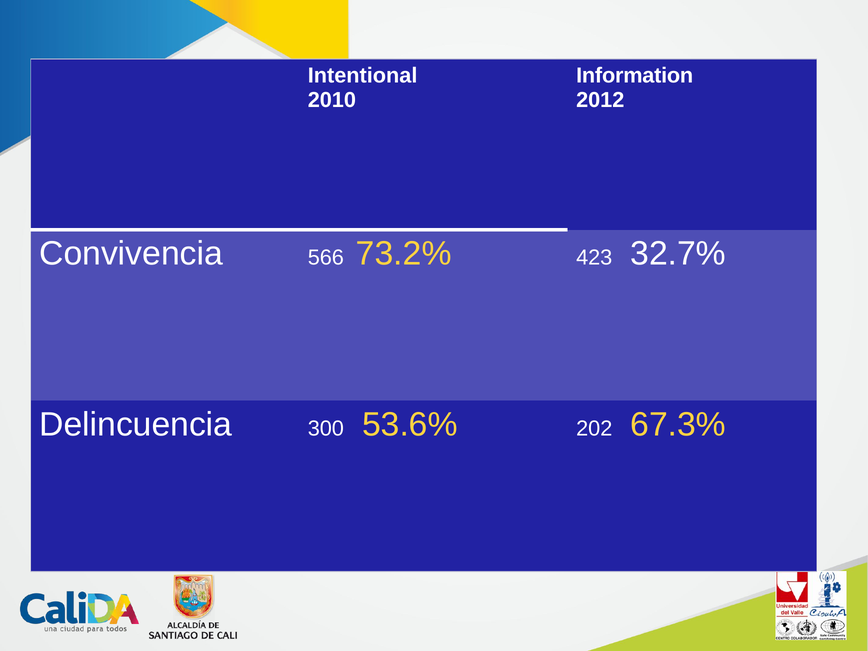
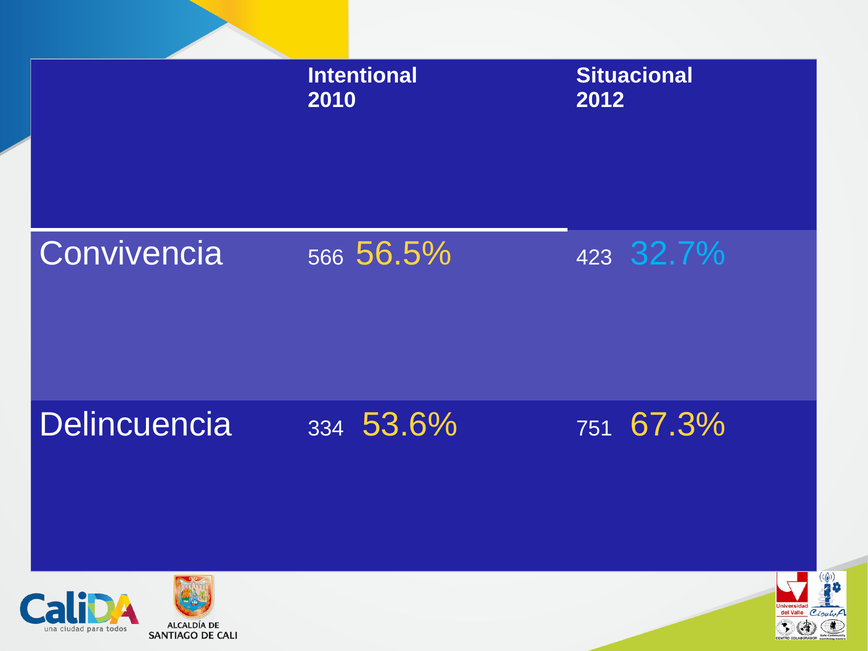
Information: Information -> Situacional (635, 76)
73.2%: 73.2% -> 56.5% (404, 253)
32.7% colour: white -> light blue (678, 253)
300: 300 -> 334 (326, 428)
202: 202 -> 751 (594, 428)
